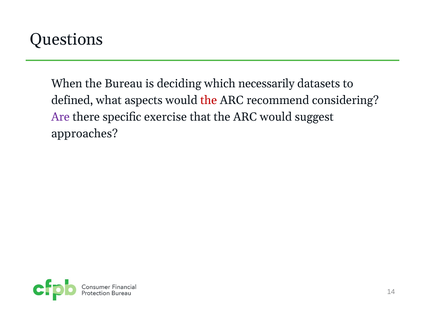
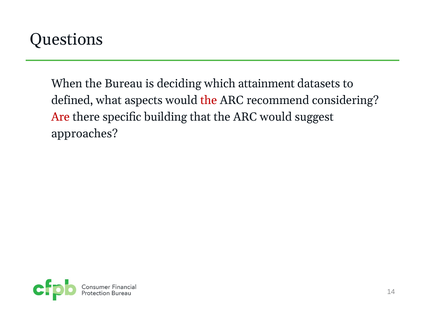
necessarily: necessarily -> attainment (266, 83)
Are colour: purple -> red (60, 117)
exercise: exercise -> building (166, 117)
